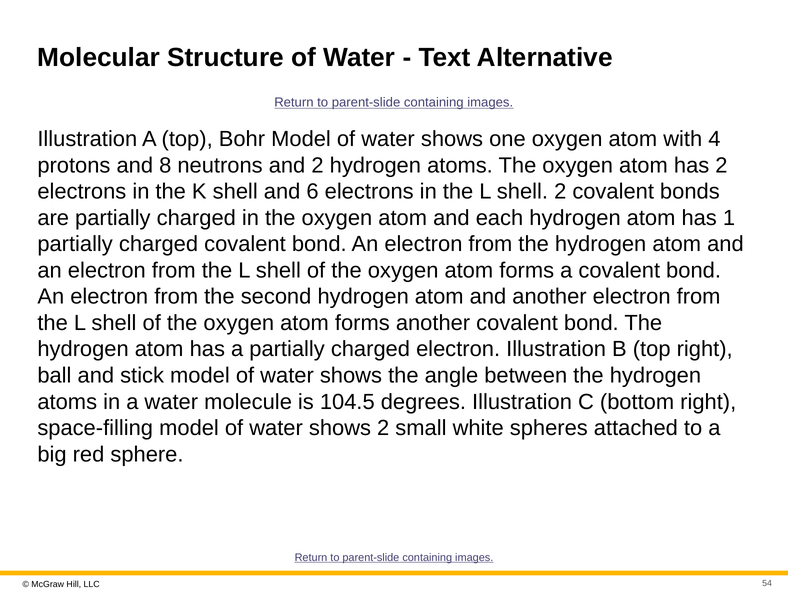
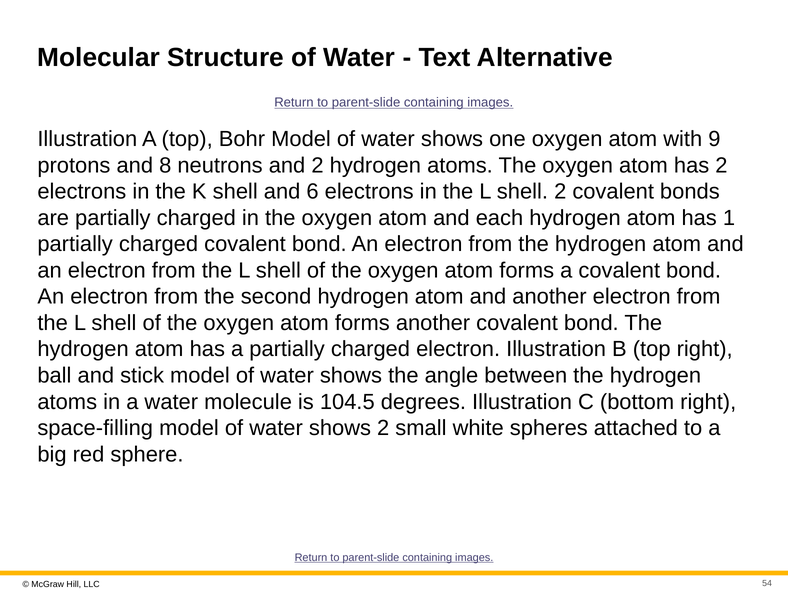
4: 4 -> 9 (714, 139)
